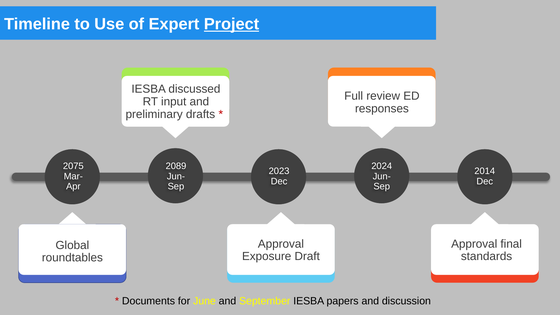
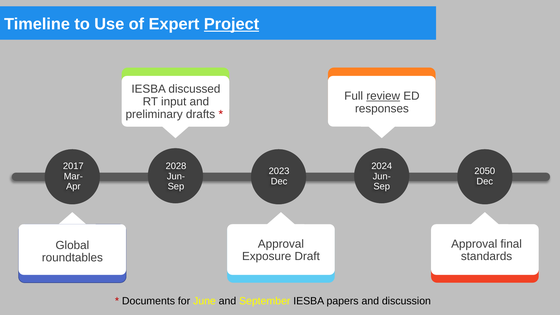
review underline: none -> present (383, 96)
2075: 2075 -> 2017 (73, 166)
2089: 2089 -> 2028 (176, 166)
2014: 2014 -> 2050 (485, 171)
